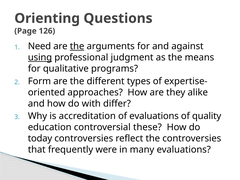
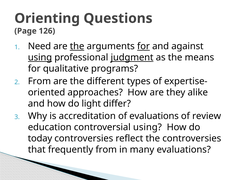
for underline: none -> present (143, 46)
judgment underline: none -> present (132, 57)
Form: Form -> From (39, 81)
with: with -> light (91, 104)
quality: quality -> review (207, 116)
controversial these: these -> using (147, 127)
frequently were: were -> from (106, 150)
